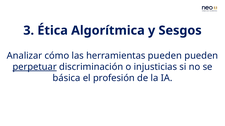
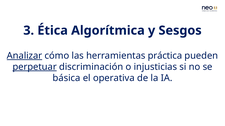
Analizar underline: none -> present (24, 56)
herramientas pueden: pueden -> práctica (165, 56)
profesión: profesión -> operativa (114, 78)
